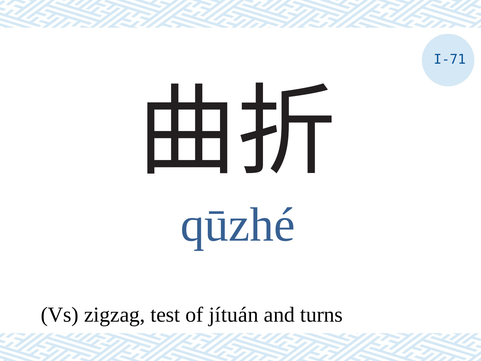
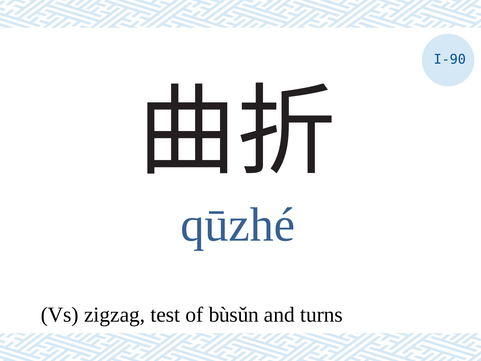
I-71: I-71 -> I-90 (450, 59)
jítuán: jítuán -> bùsǔn (234, 314)
